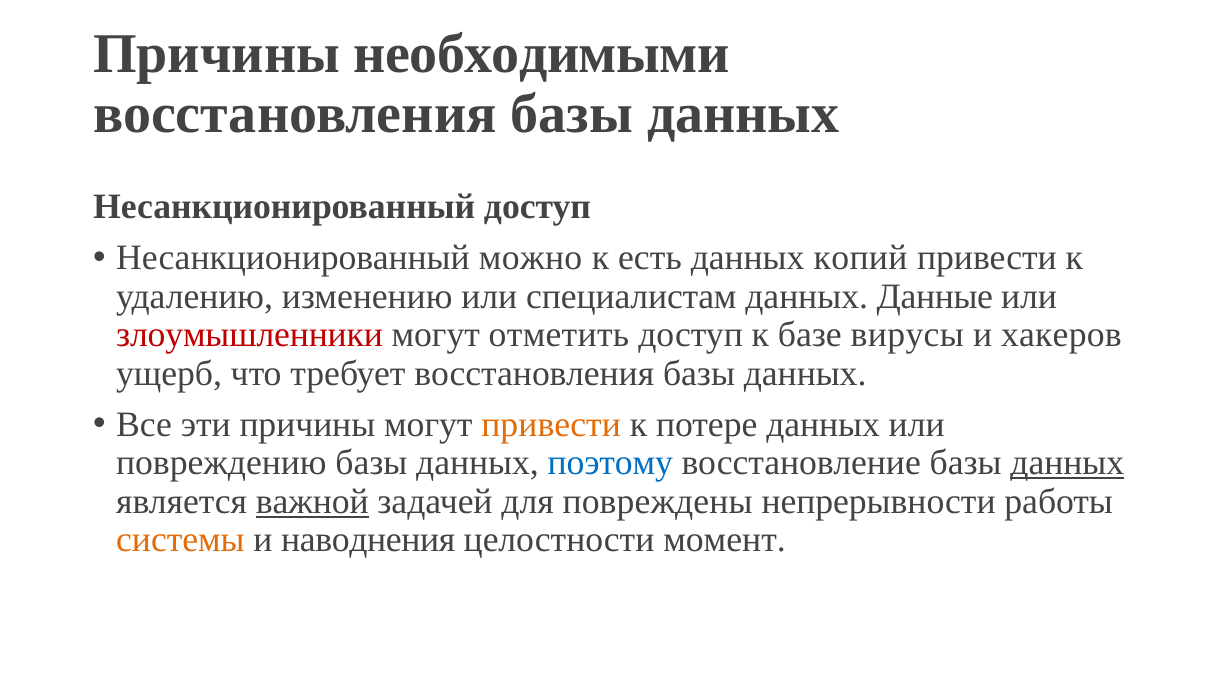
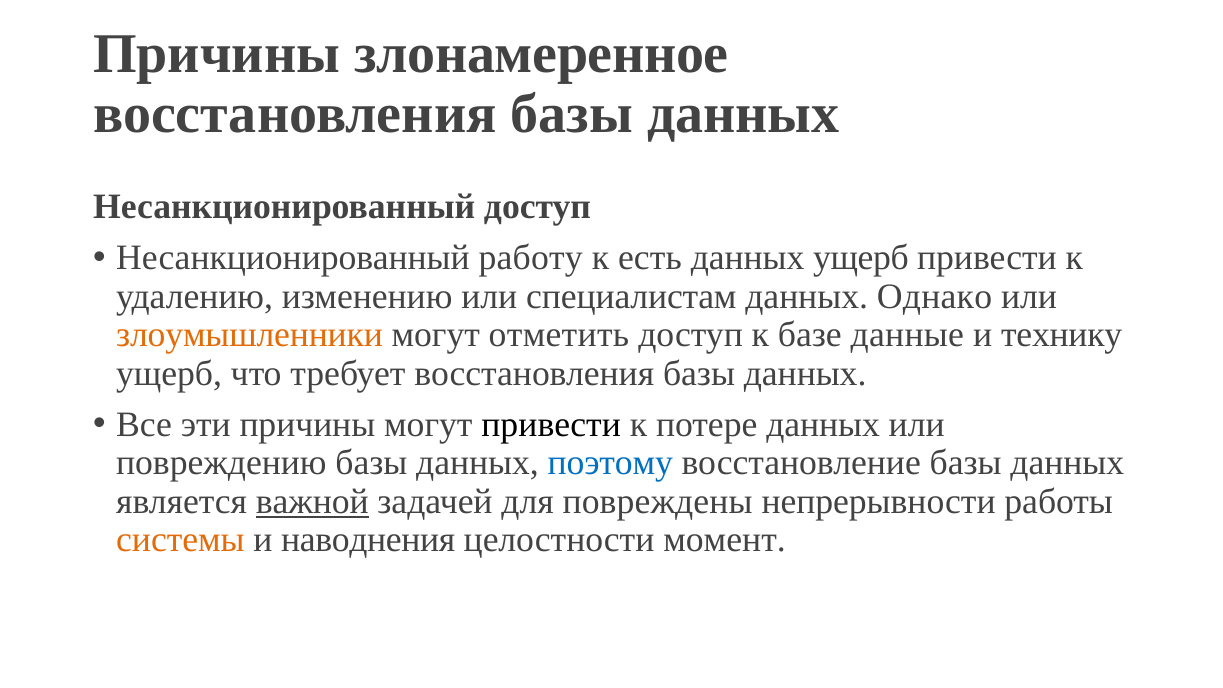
необходимыми: необходимыми -> злонамеренное (541, 54)
можно: можно -> работу (531, 258)
данных копий: копий -> ущерб (861, 258)
Данные: Данные -> Однако (934, 296)
злоумышленники colour: red -> orange (250, 335)
вирусы: вирусы -> данные (907, 335)
хакеров: хакеров -> технику (1062, 335)
привести colour: orange -> black (551, 424)
данных underline: present -> none (1067, 463)
